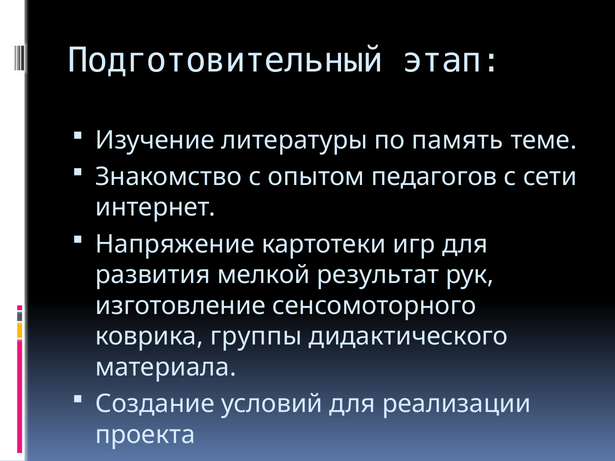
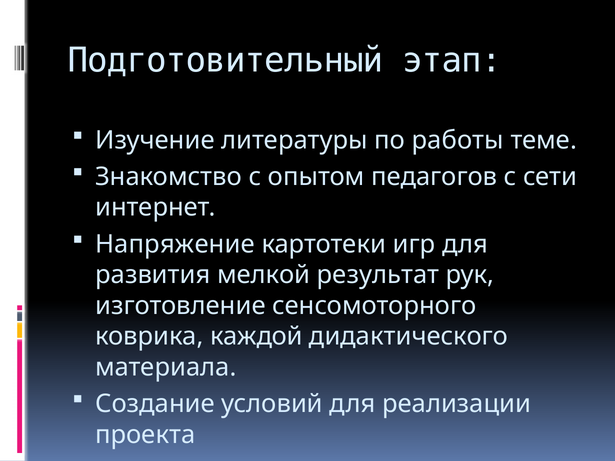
память: память -> работы (458, 140)
группы: группы -> каждой (256, 337)
